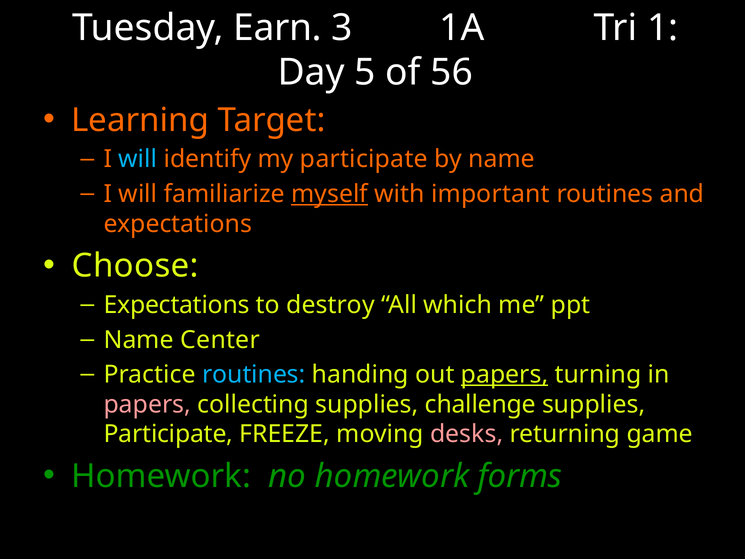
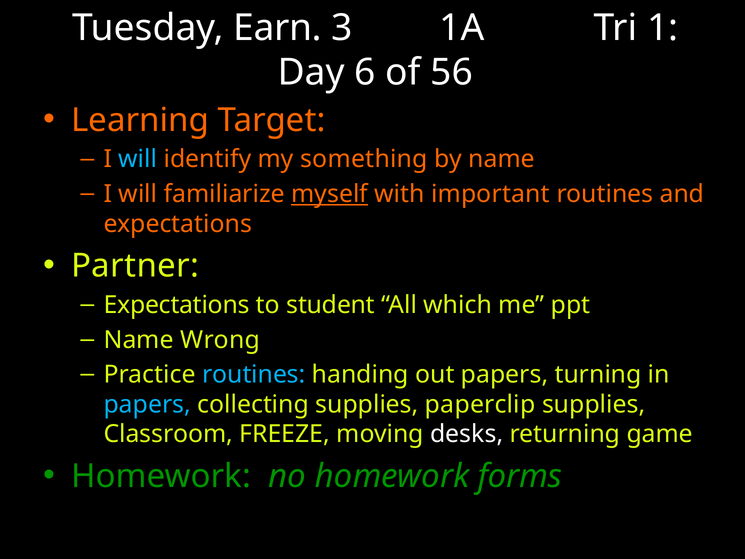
5: 5 -> 6 (365, 72)
my participate: participate -> something (364, 159)
Choose: Choose -> Partner (135, 266)
destroy: destroy -> student (331, 305)
Center: Center -> Wrong (220, 340)
papers underline: present -> none (505, 374)
papers colour: pink -> light blue (147, 404)
challenge: challenge -> paperclip (480, 404)
Participate: Participate -> Classroom (168, 434)
desks colour: pink -> white (467, 434)
